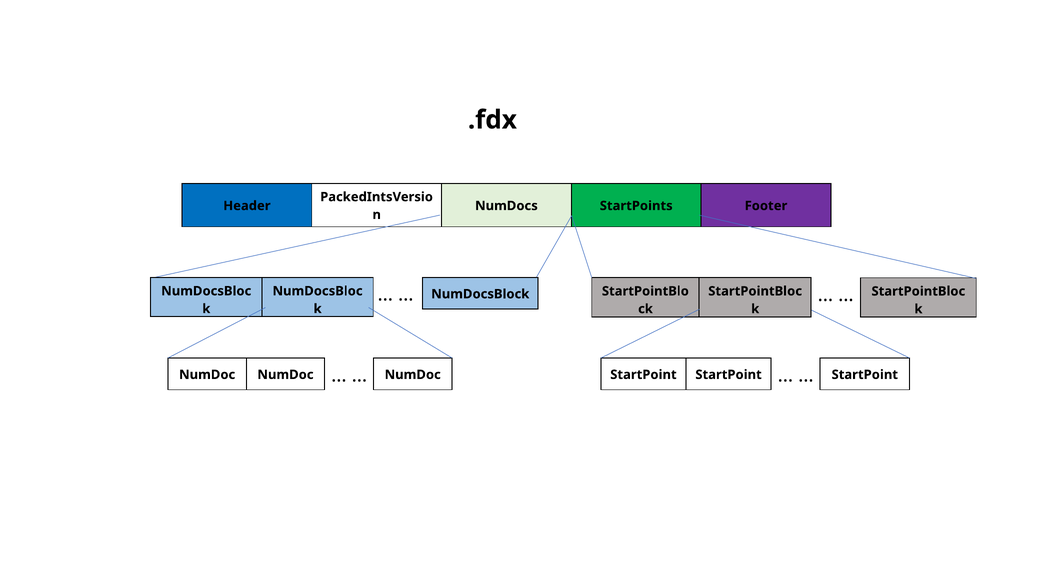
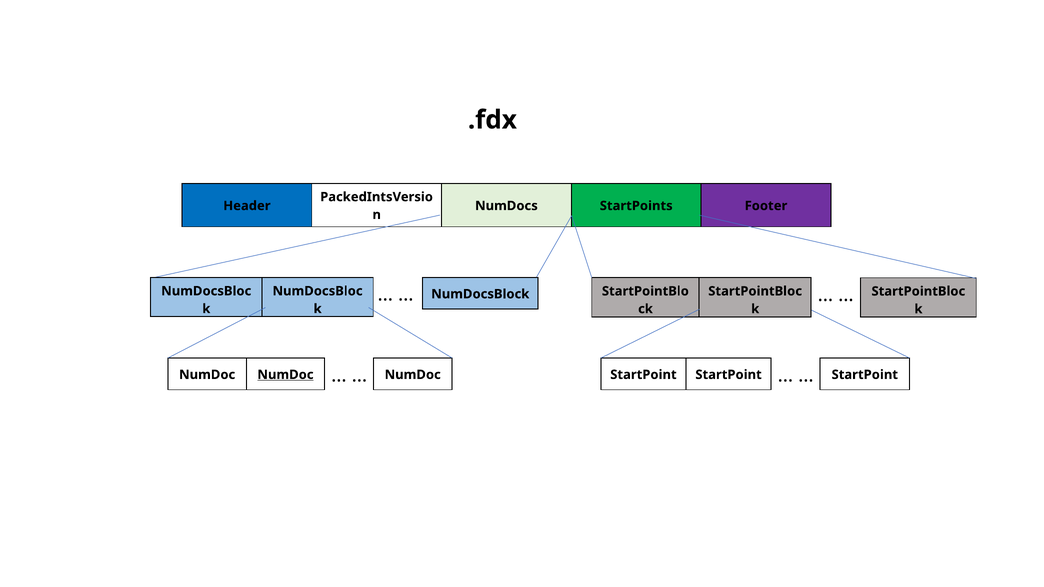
NumDoc underline: none -> present (285, 375)
